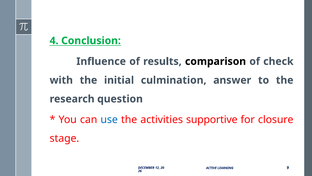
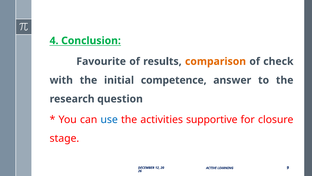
Influence: Influence -> Favourite (101, 61)
comparison colour: black -> orange (216, 61)
culmination: culmination -> competence (174, 80)
